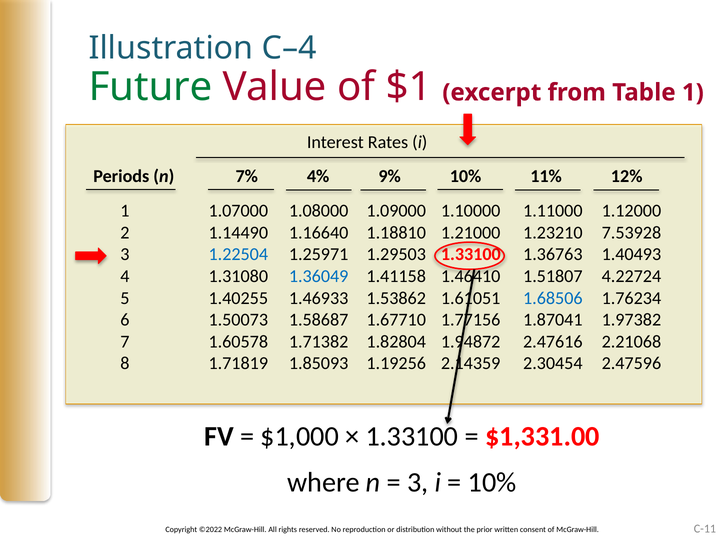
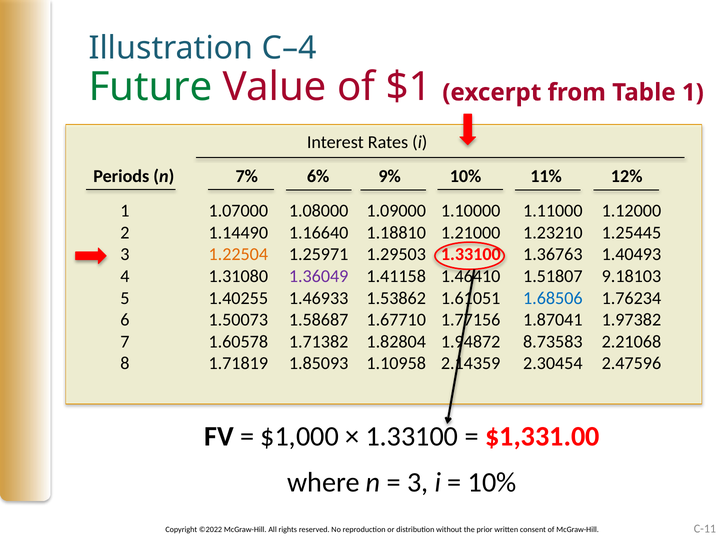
4%: 4% -> 6% (318, 176)
7.53928: 7.53928 -> 1.25445 (631, 233)
1.22504 colour: blue -> orange (238, 254)
1.36049 colour: blue -> purple (319, 276)
4.22724: 4.22724 -> 9.18103 (631, 276)
2.47616: 2.47616 -> 8.73583 (553, 341)
1.19256: 1.19256 -> 1.10958 (396, 363)
